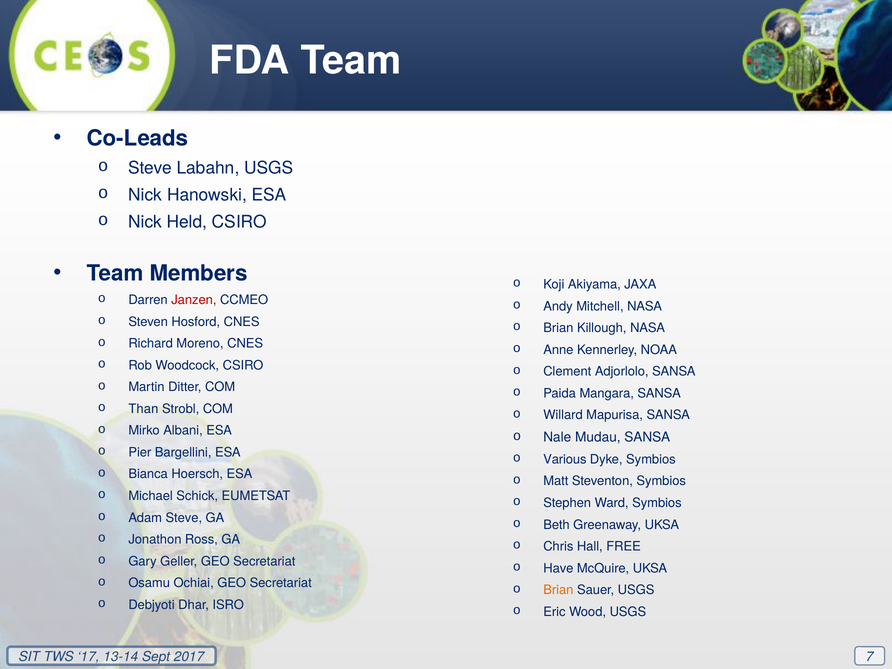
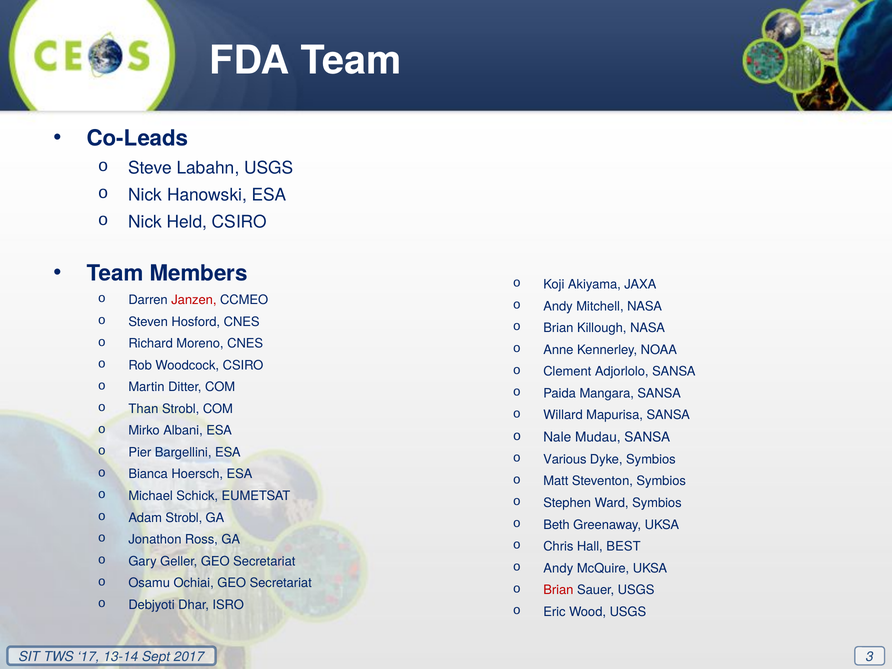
Adam Steve: Steve -> Strobl (184, 518)
FREE: FREE -> BEST (624, 547)
Have: Have -> Andy (558, 568)
Brian colour: orange -> red (558, 590)
7: 7 -> 3 (870, 657)
